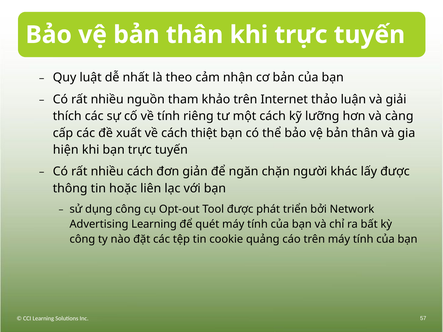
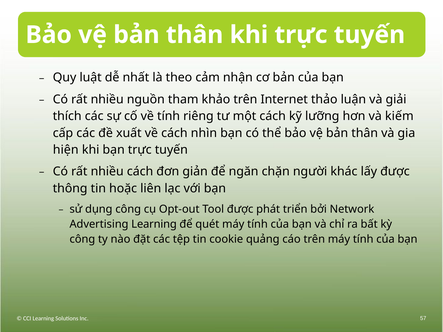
càng: càng -> kiếm (399, 116)
thiệt: thiệt -> nhìn (204, 133)
